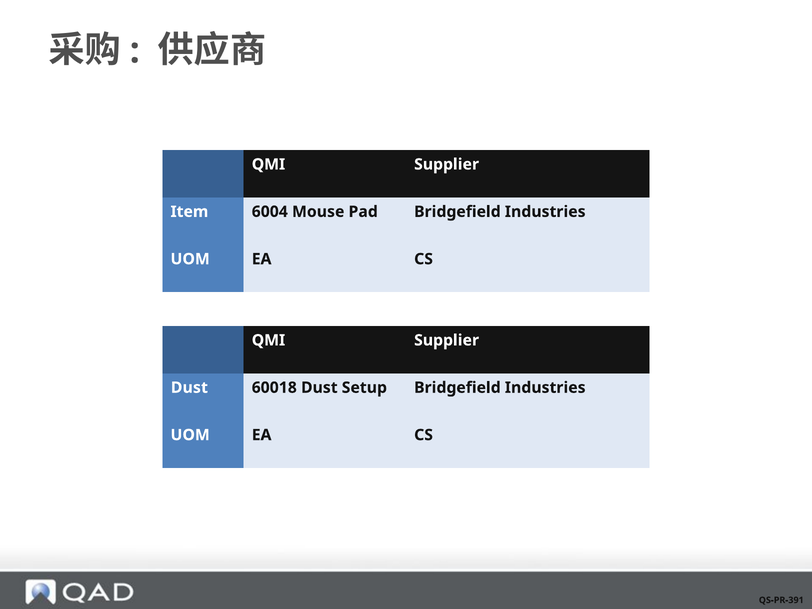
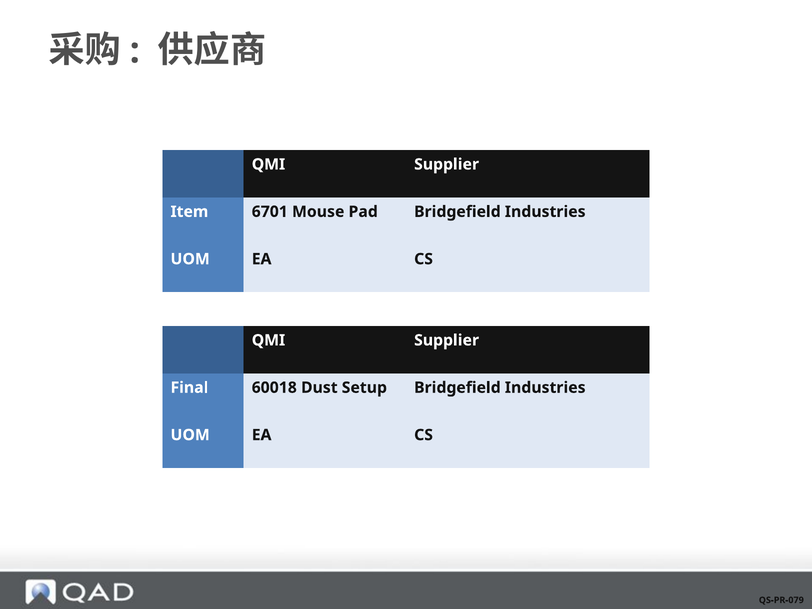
6004: 6004 -> 6701 (270, 212)
Dust: Dust -> Final (189, 388)
QS-PR-391: QS-PR-391 -> QS-PR-079 (781, 600)
